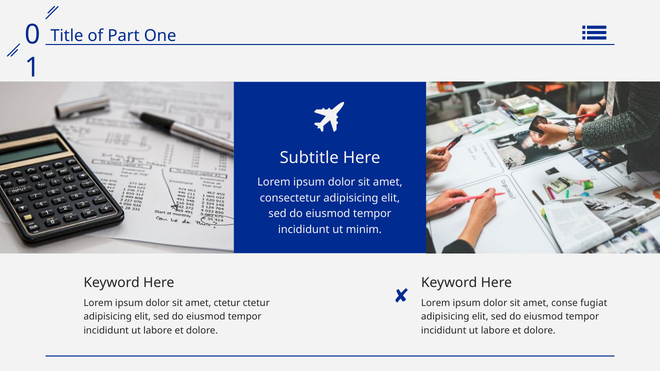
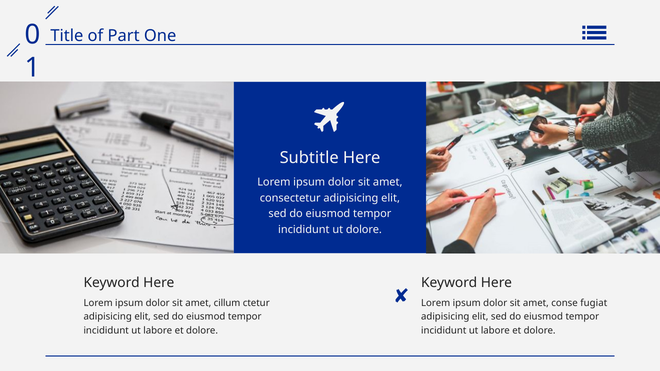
ut minim: minim -> dolore (364, 230)
amet ctetur: ctetur -> cillum (227, 303)
